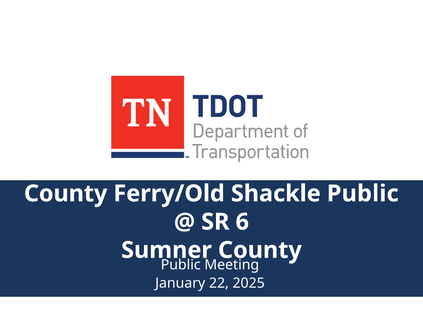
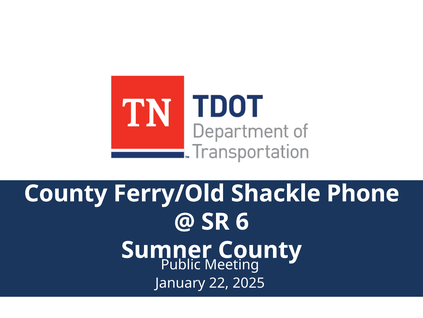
Shackle Public: Public -> Phone (363, 193)
